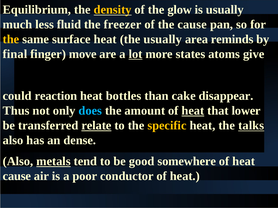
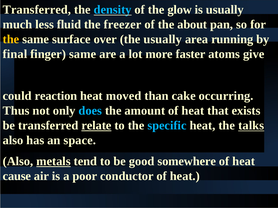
Equilibrium: Equilibrium -> Transferred (37, 10)
density colour: yellow -> light blue (113, 10)
the cause: cause -> about (192, 24)
surface heat: heat -> over (105, 39)
reminds: reminds -> running (232, 39)
finger move: move -> same (83, 54)
lot underline: present -> none (135, 54)
states: states -> faster (191, 54)
bottles: bottles -> moved (124, 96)
disappear: disappear -> occurring (226, 96)
heat underline: present -> none (193, 111)
lower: lower -> exists (246, 111)
specific colour: yellow -> light blue (167, 126)
dense: dense -> space (80, 141)
